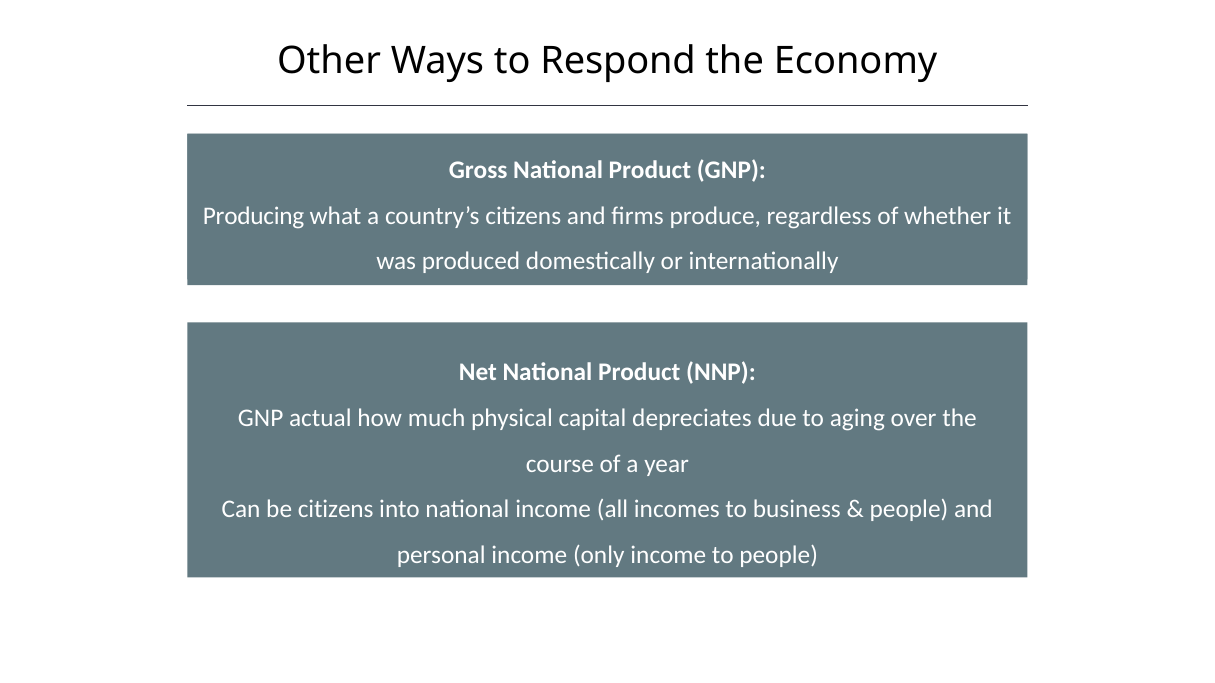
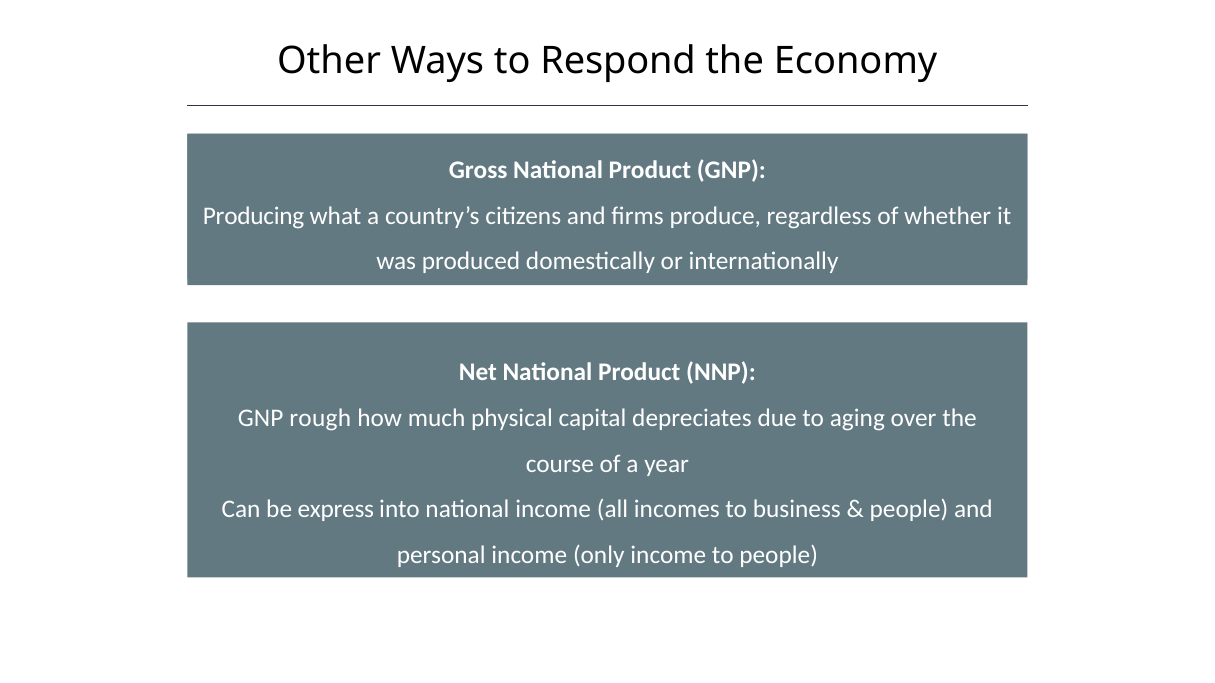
actual: actual -> rough (320, 418)
be citizens: citizens -> express (336, 510)
